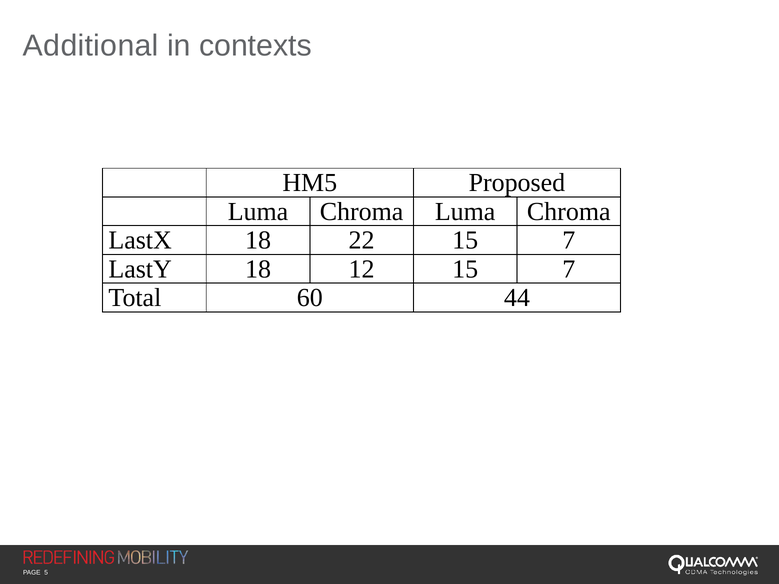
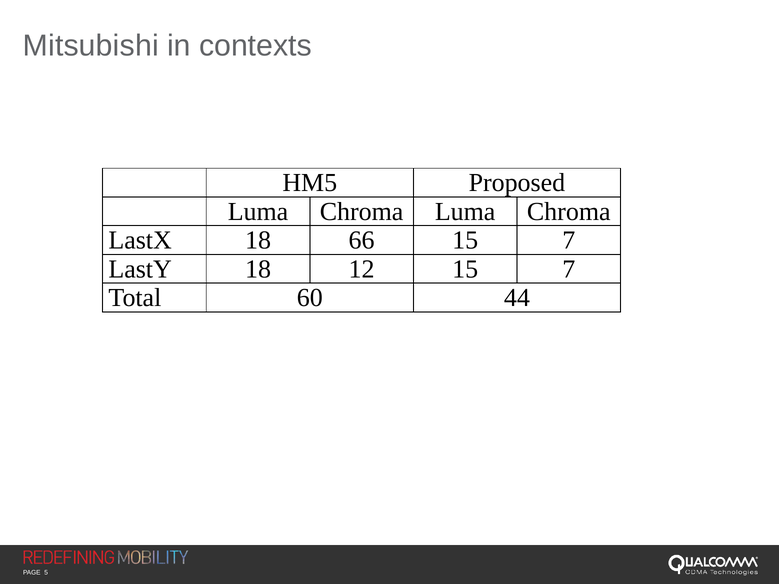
Additional: Additional -> Mitsubishi (91, 46)
22: 22 -> 66 (362, 240)
